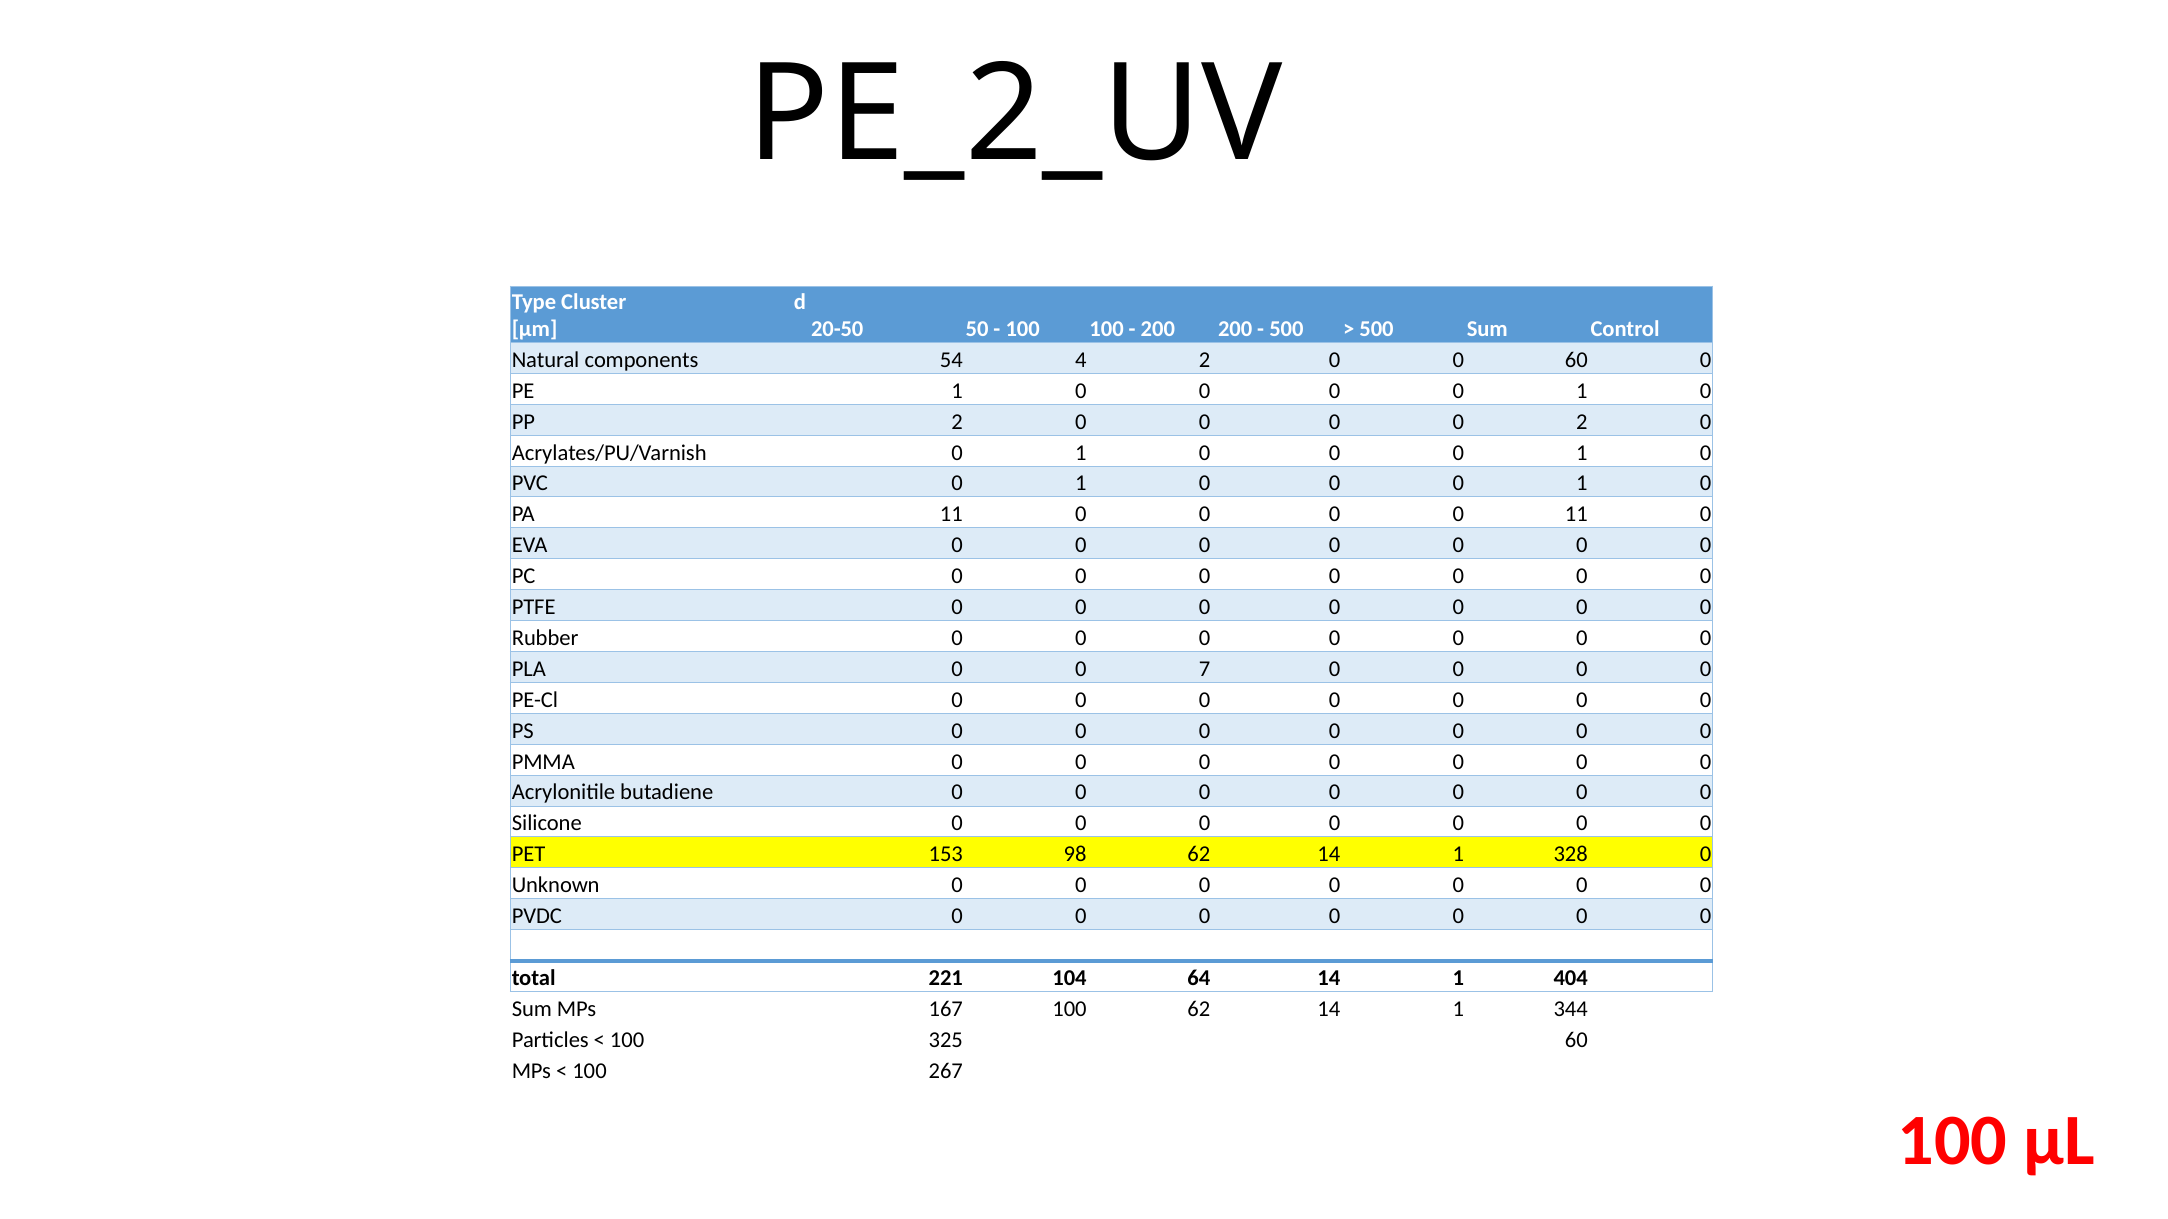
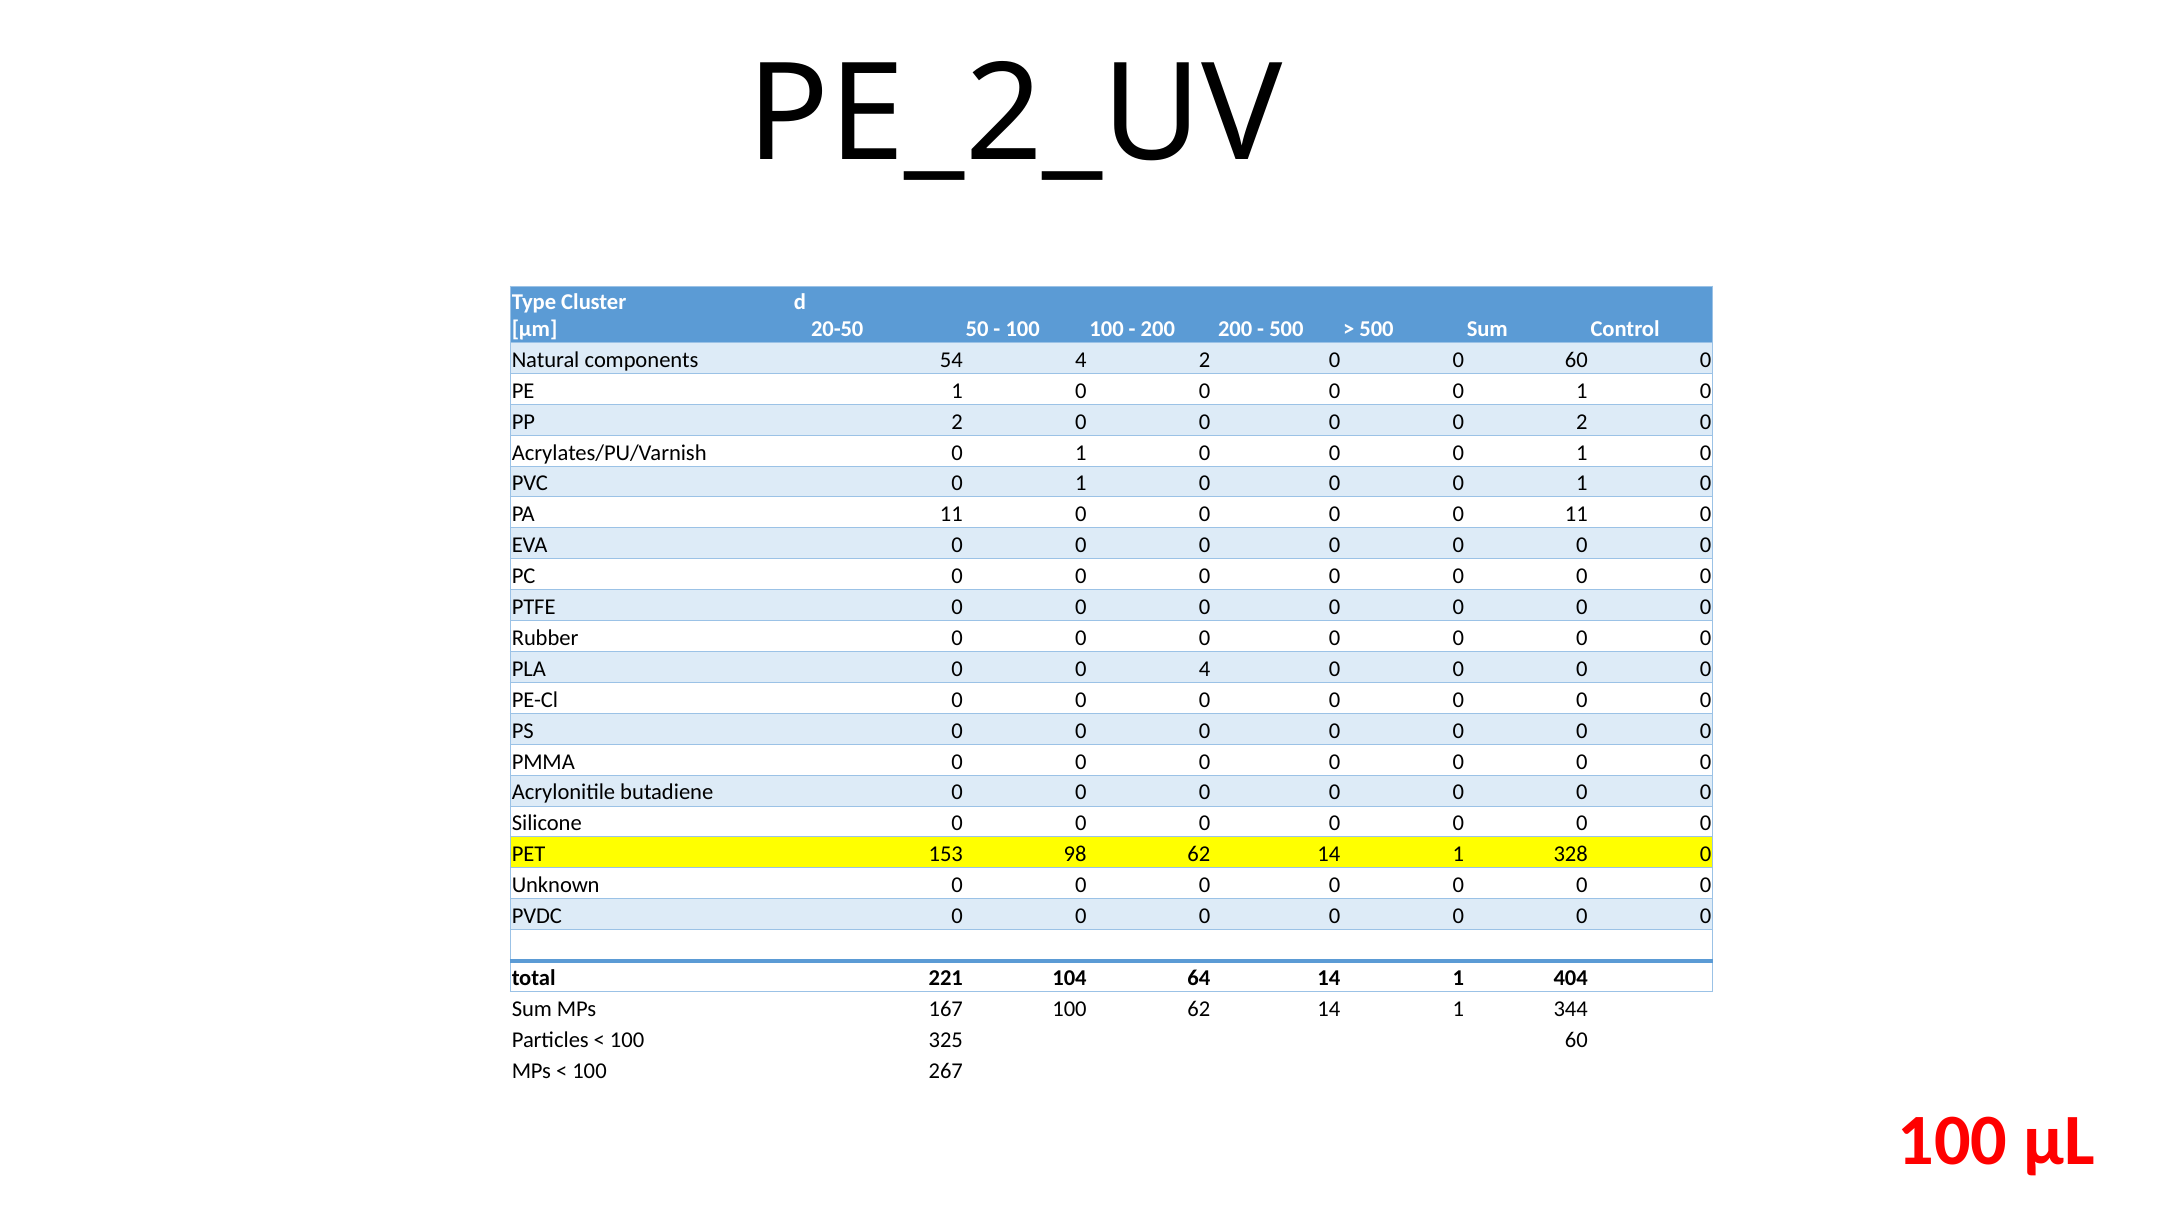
0 7: 7 -> 4 (1205, 669)
